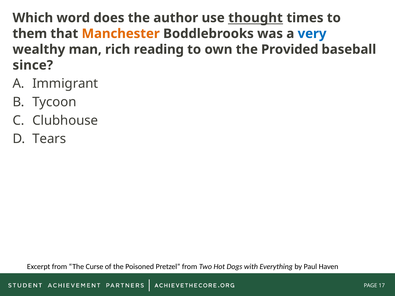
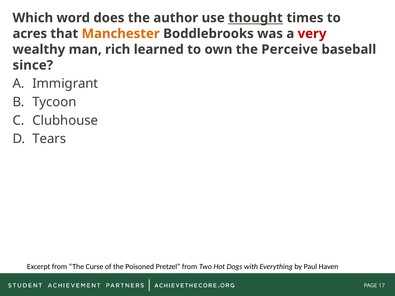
them: them -> acres (30, 34)
very colour: blue -> red (312, 34)
reading: reading -> learned (159, 49)
Provided: Provided -> Perceive (290, 49)
